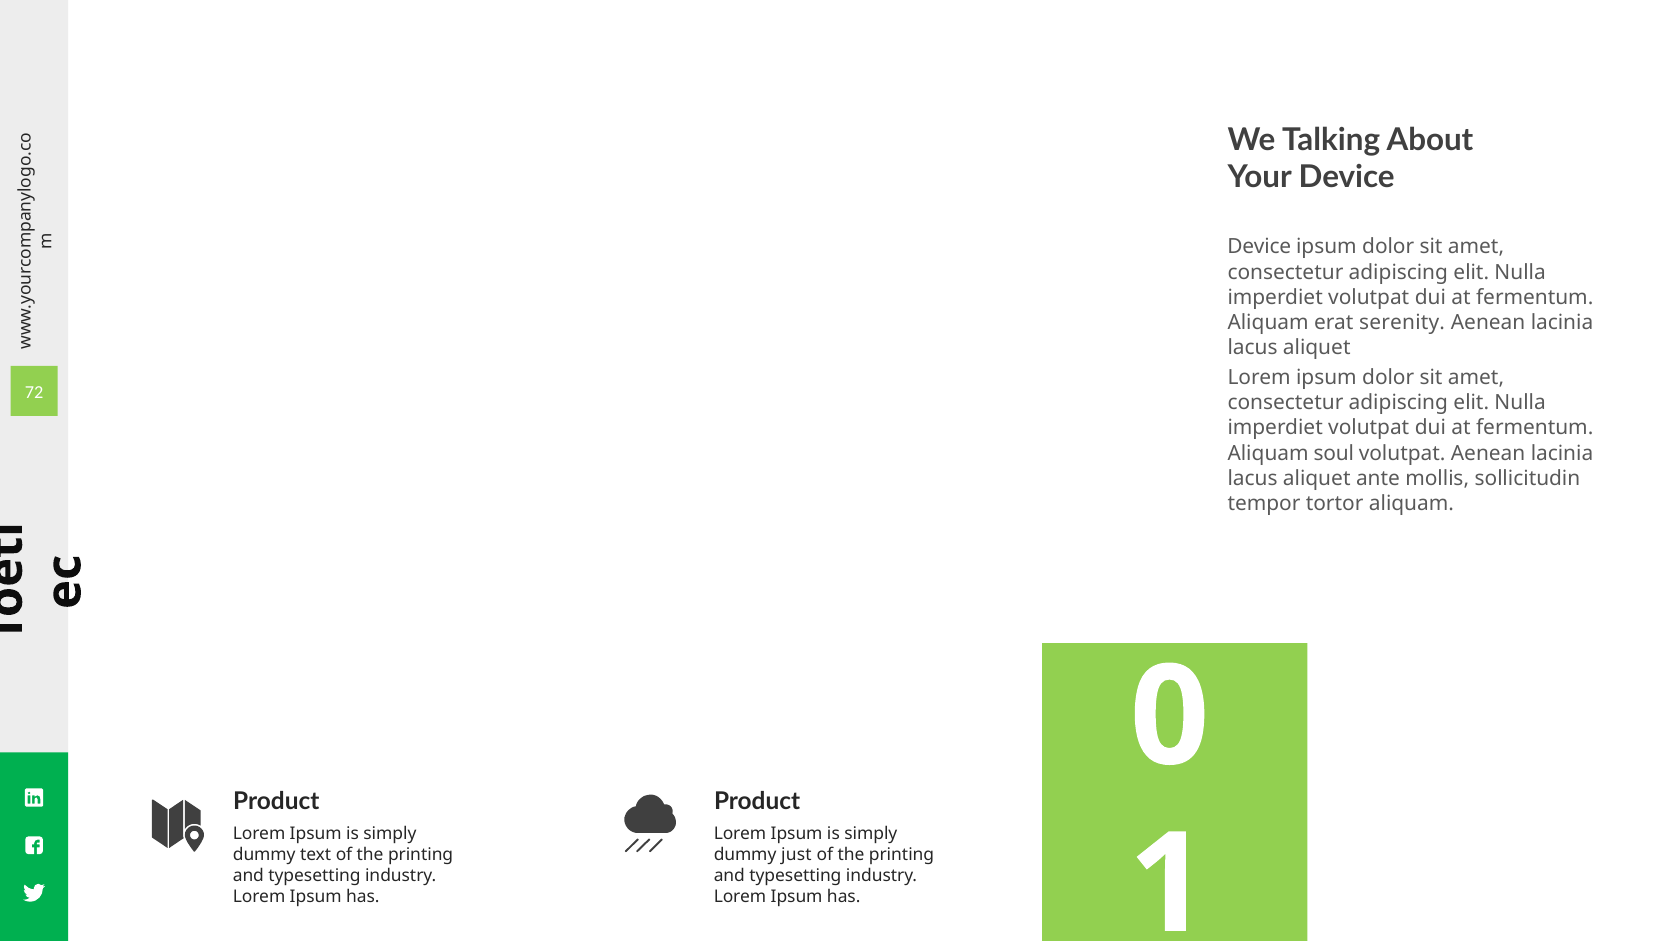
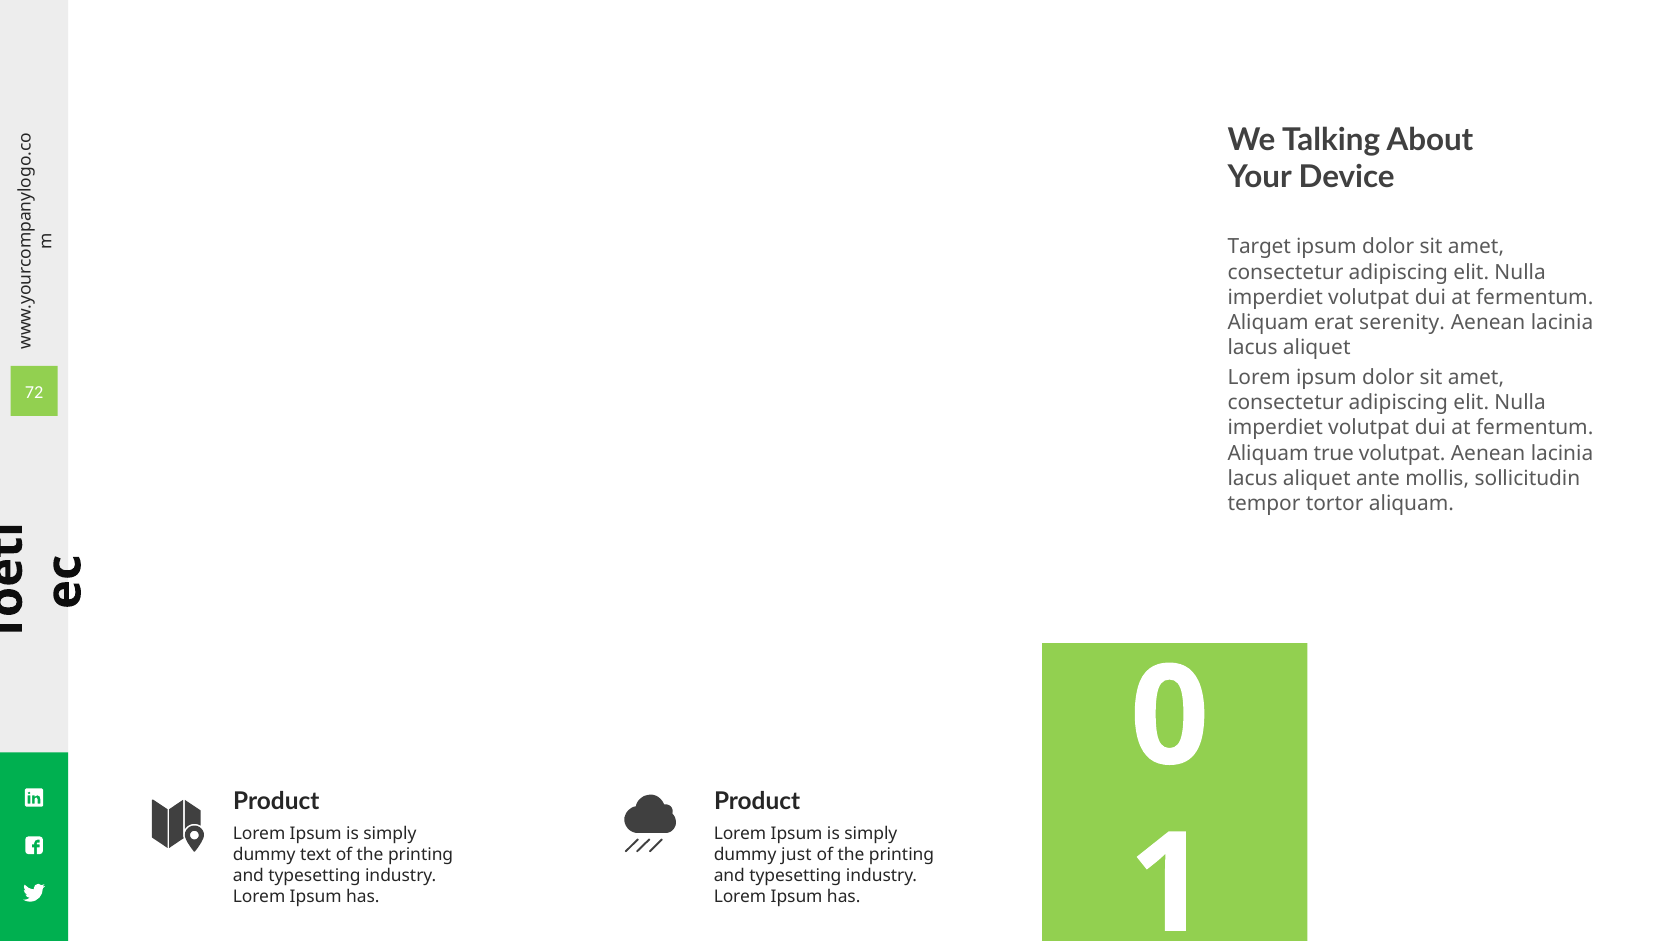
Device: Device -> Target (1259, 247)
soul: soul -> true (1334, 453)
